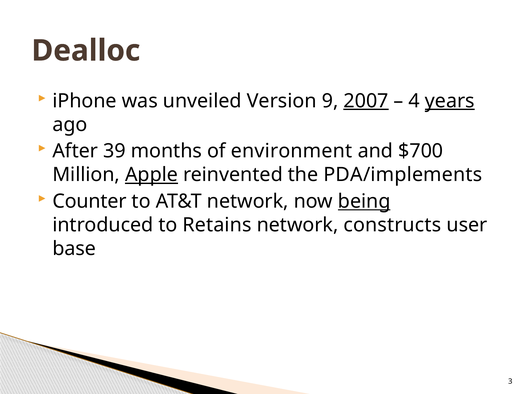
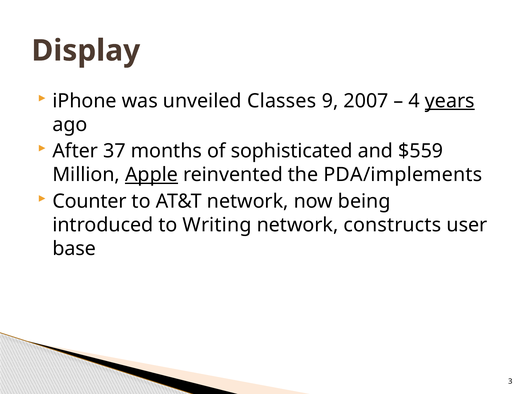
Dealloc: Dealloc -> Display (86, 51)
Version: Version -> Classes (282, 101)
2007 underline: present -> none (366, 101)
39: 39 -> 37 (114, 151)
environment: environment -> sophisticated (292, 151)
$700: $700 -> $559 (421, 151)
being underline: present -> none (364, 201)
Retains: Retains -> Writing (217, 225)
